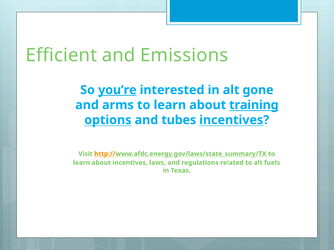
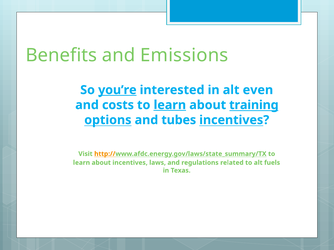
Efficient: Efficient -> Benefits (61, 55)
gone: gone -> even (258, 90)
arms: arms -> costs (118, 105)
learn underline: none -> present (170, 105)
